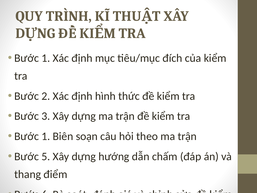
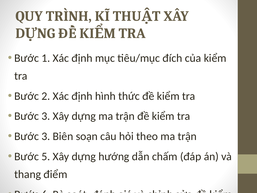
1: 1 -> 3 (46, 136)
